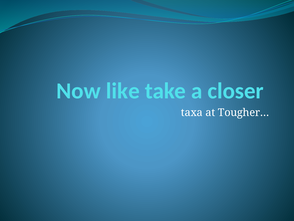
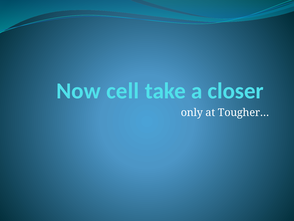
like: like -> cell (123, 91)
taxa: taxa -> only (192, 112)
